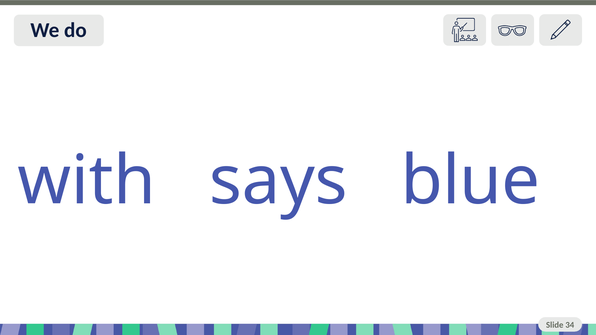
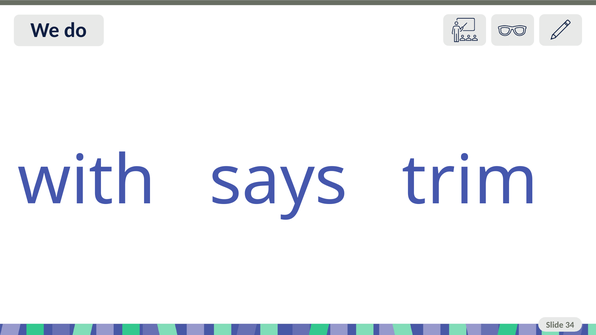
blue: blue -> trim (470, 181)
